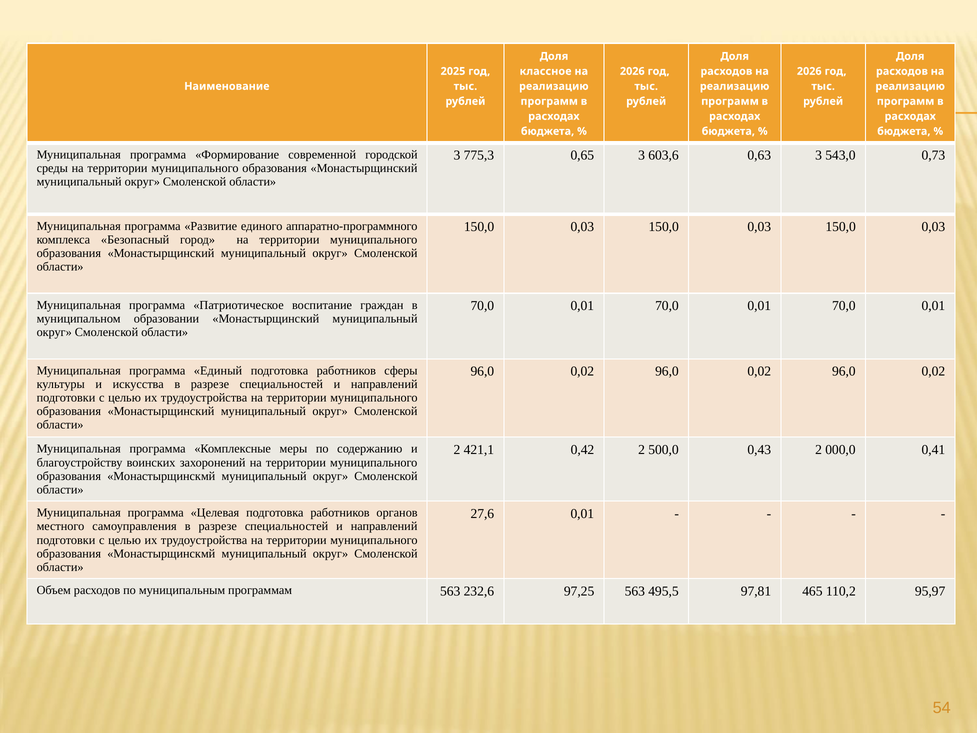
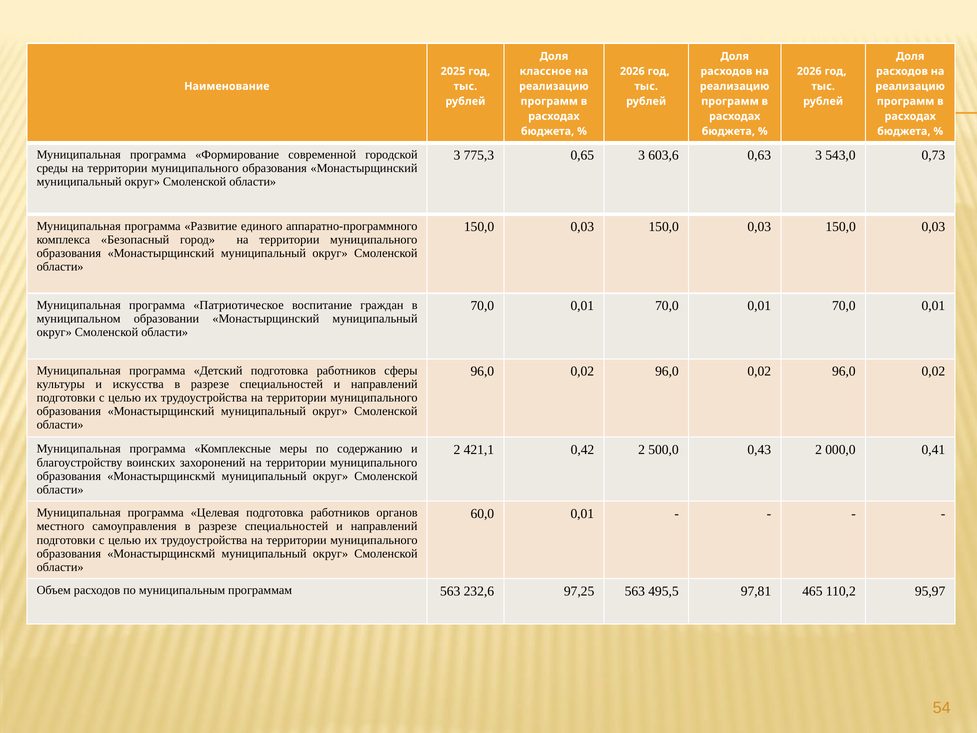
Единый: Единый -> Детский (218, 371)
27,6: 27,6 -> 60,0 (482, 513)
